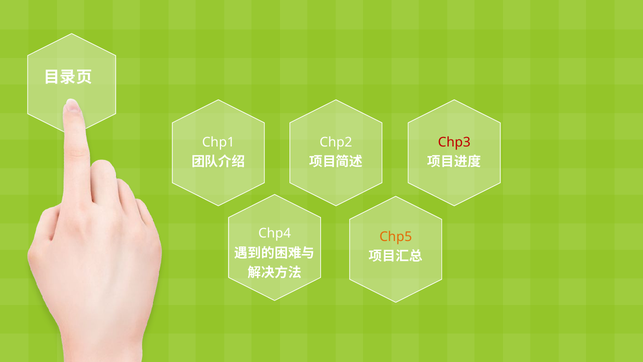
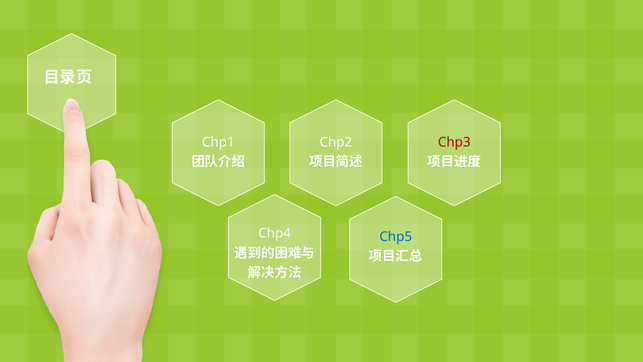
Chp5 colour: orange -> blue (396, 236)
